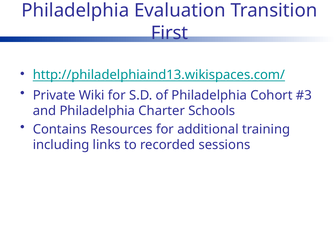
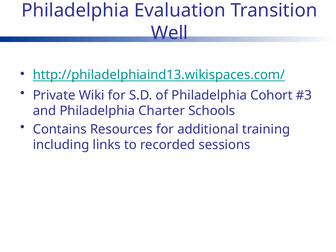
First: First -> Well (169, 33)
